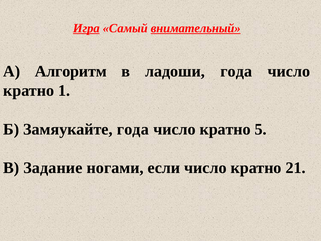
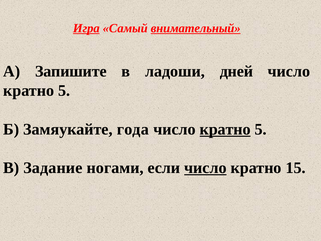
Алгоритм: Алгоритм -> Запишите (71, 71)
ладоши года: года -> дней (236, 71)
1: 1 -> 5 (64, 91)
кратно underline: none -> present (225, 129)
число underline: none -> present (205, 168)
21: 21 -> 15 (296, 168)
